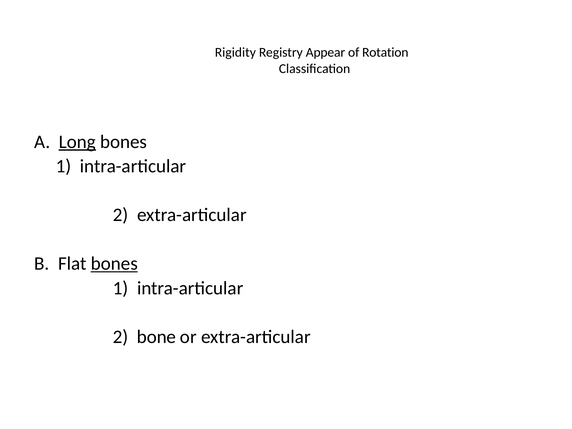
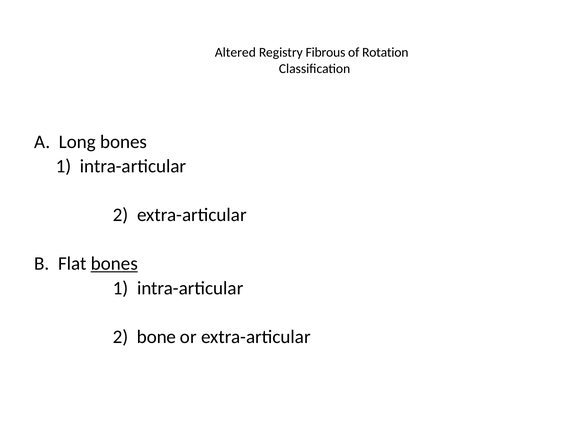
Rigidity: Rigidity -> Altered (235, 52)
Appear: Appear -> Fibrous (325, 52)
Long underline: present -> none (77, 142)
